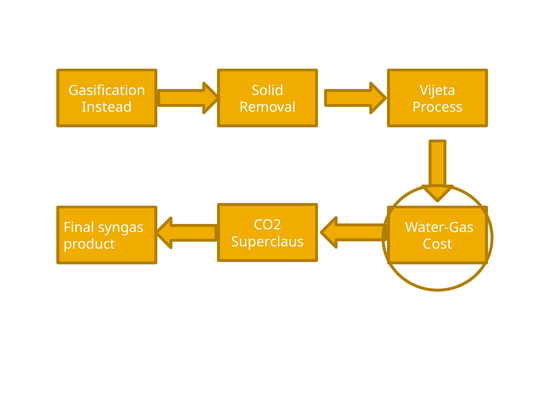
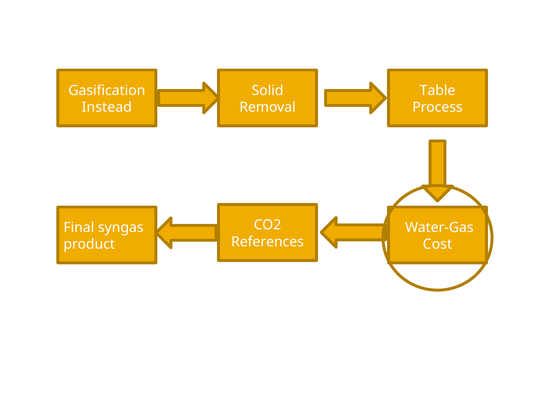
Vijeta: Vijeta -> Table (438, 91)
Superclaus: Superclaus -> References (268, 242)
